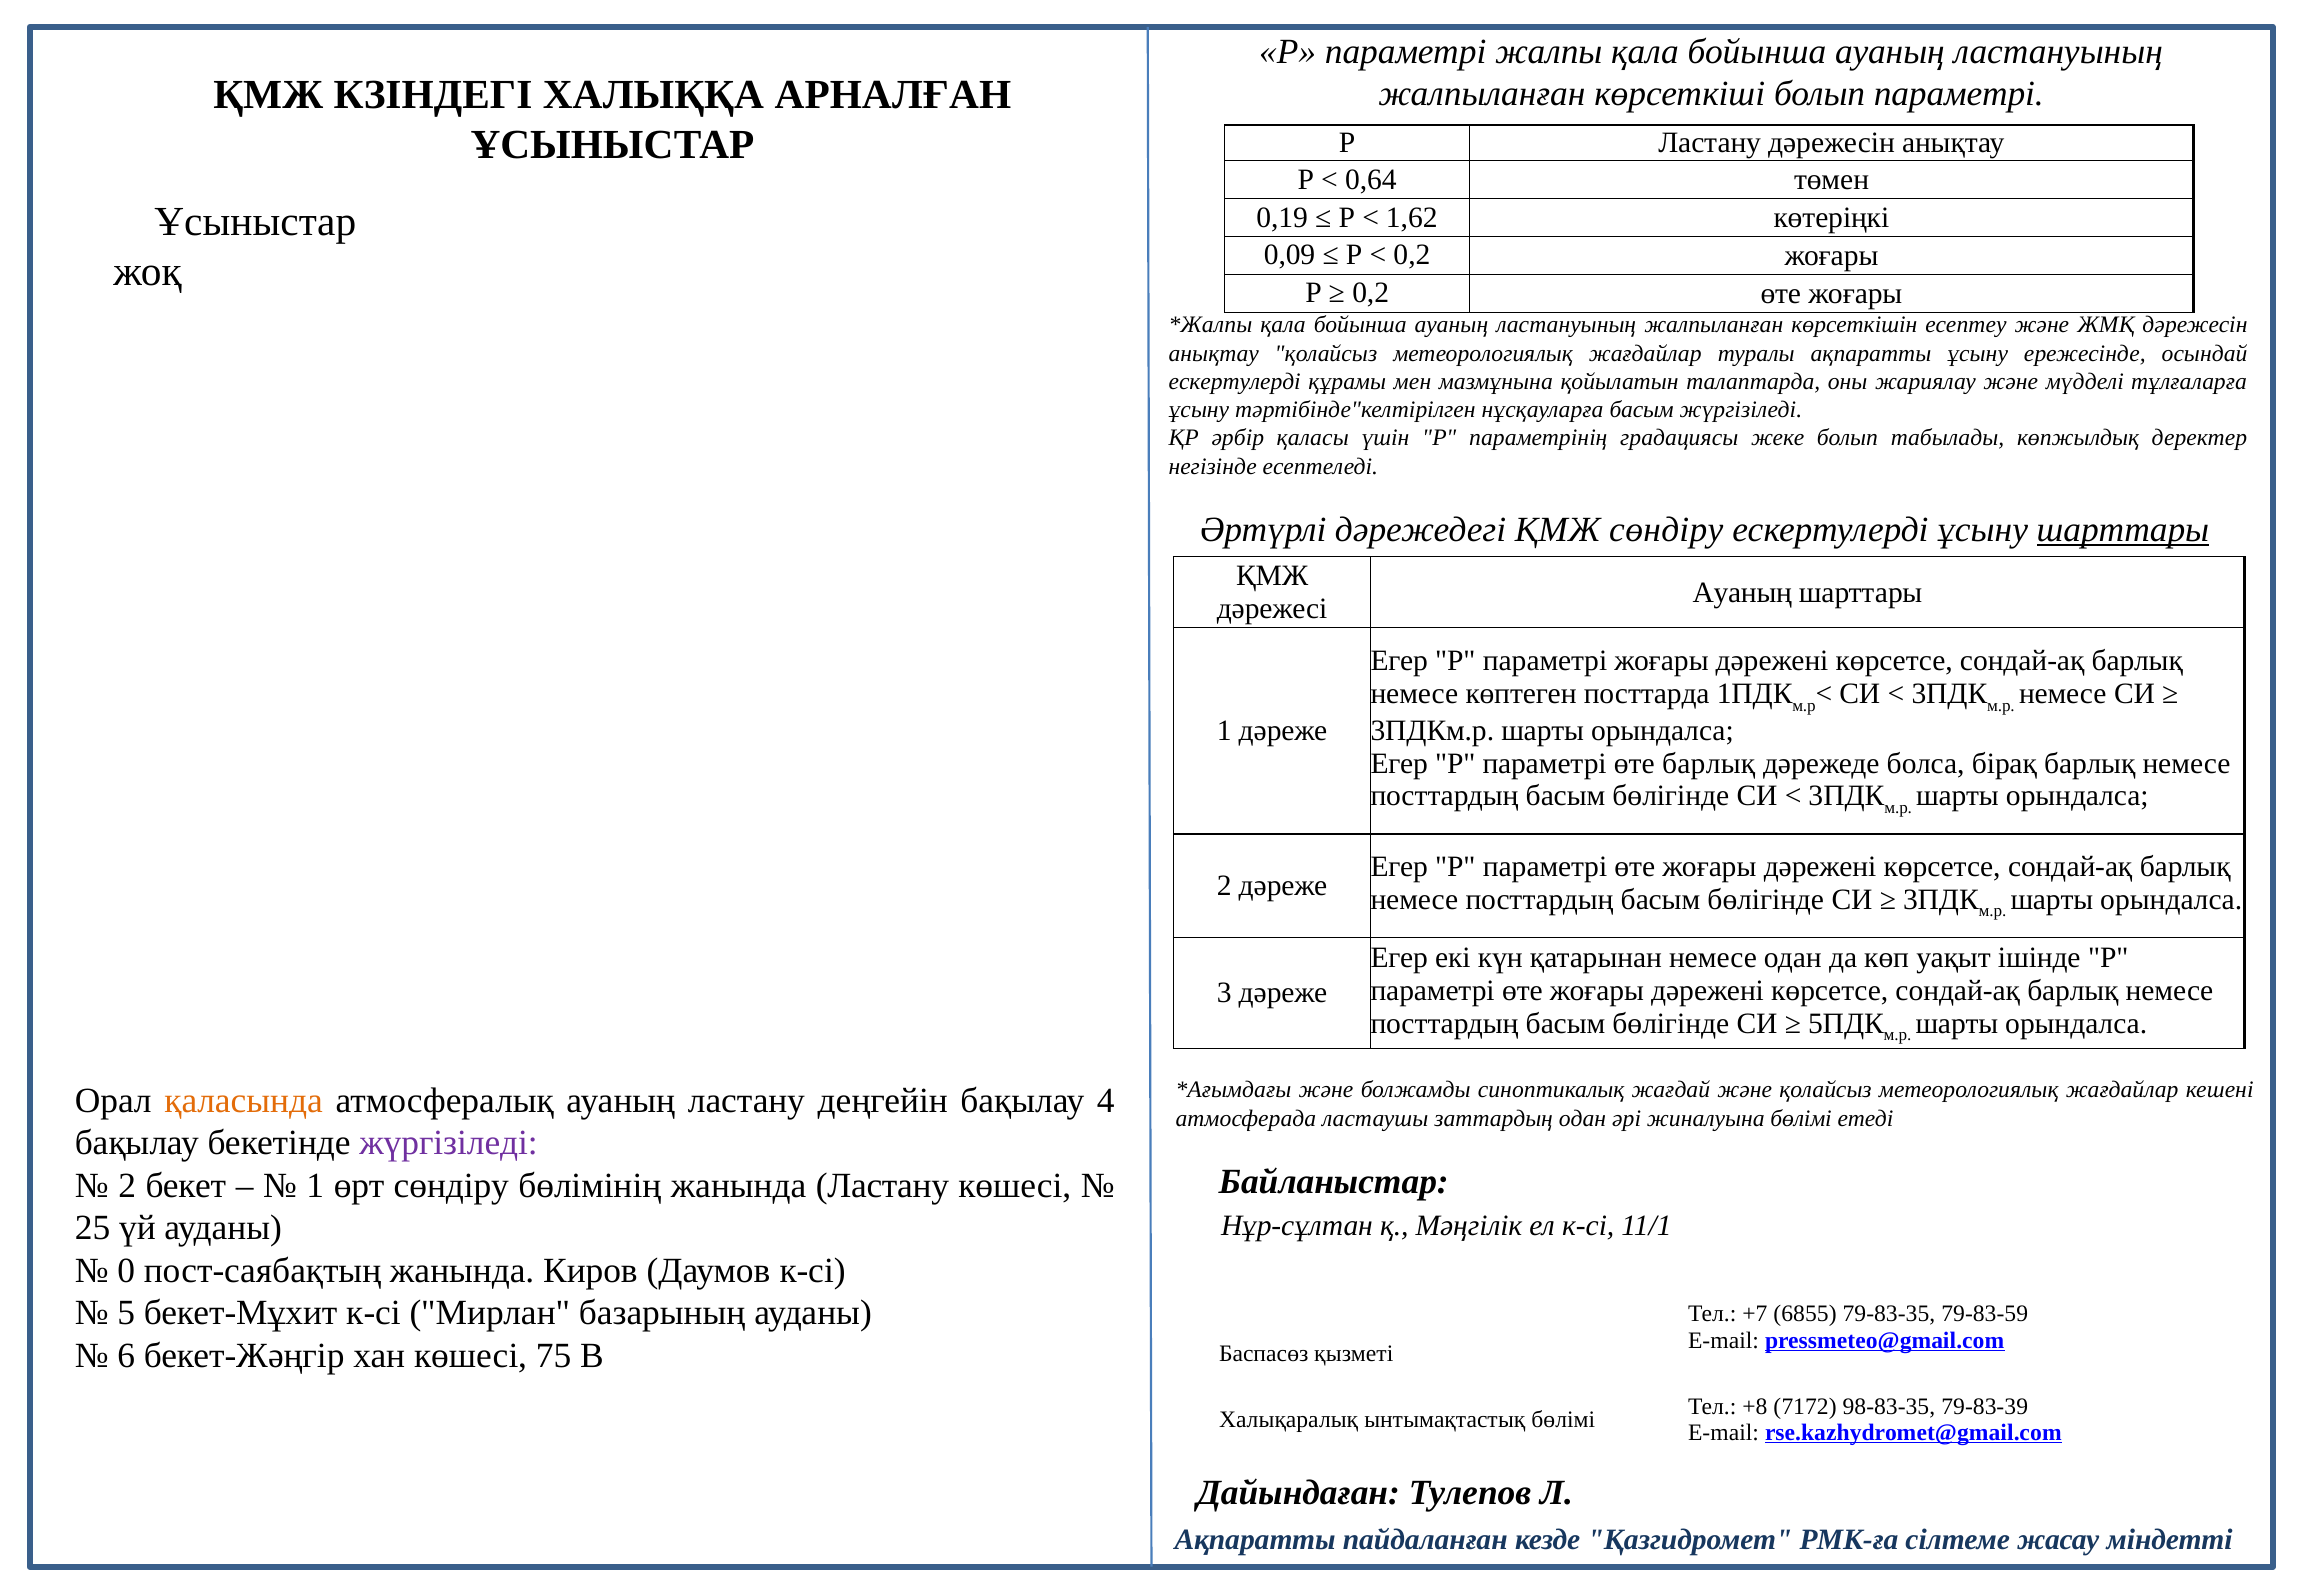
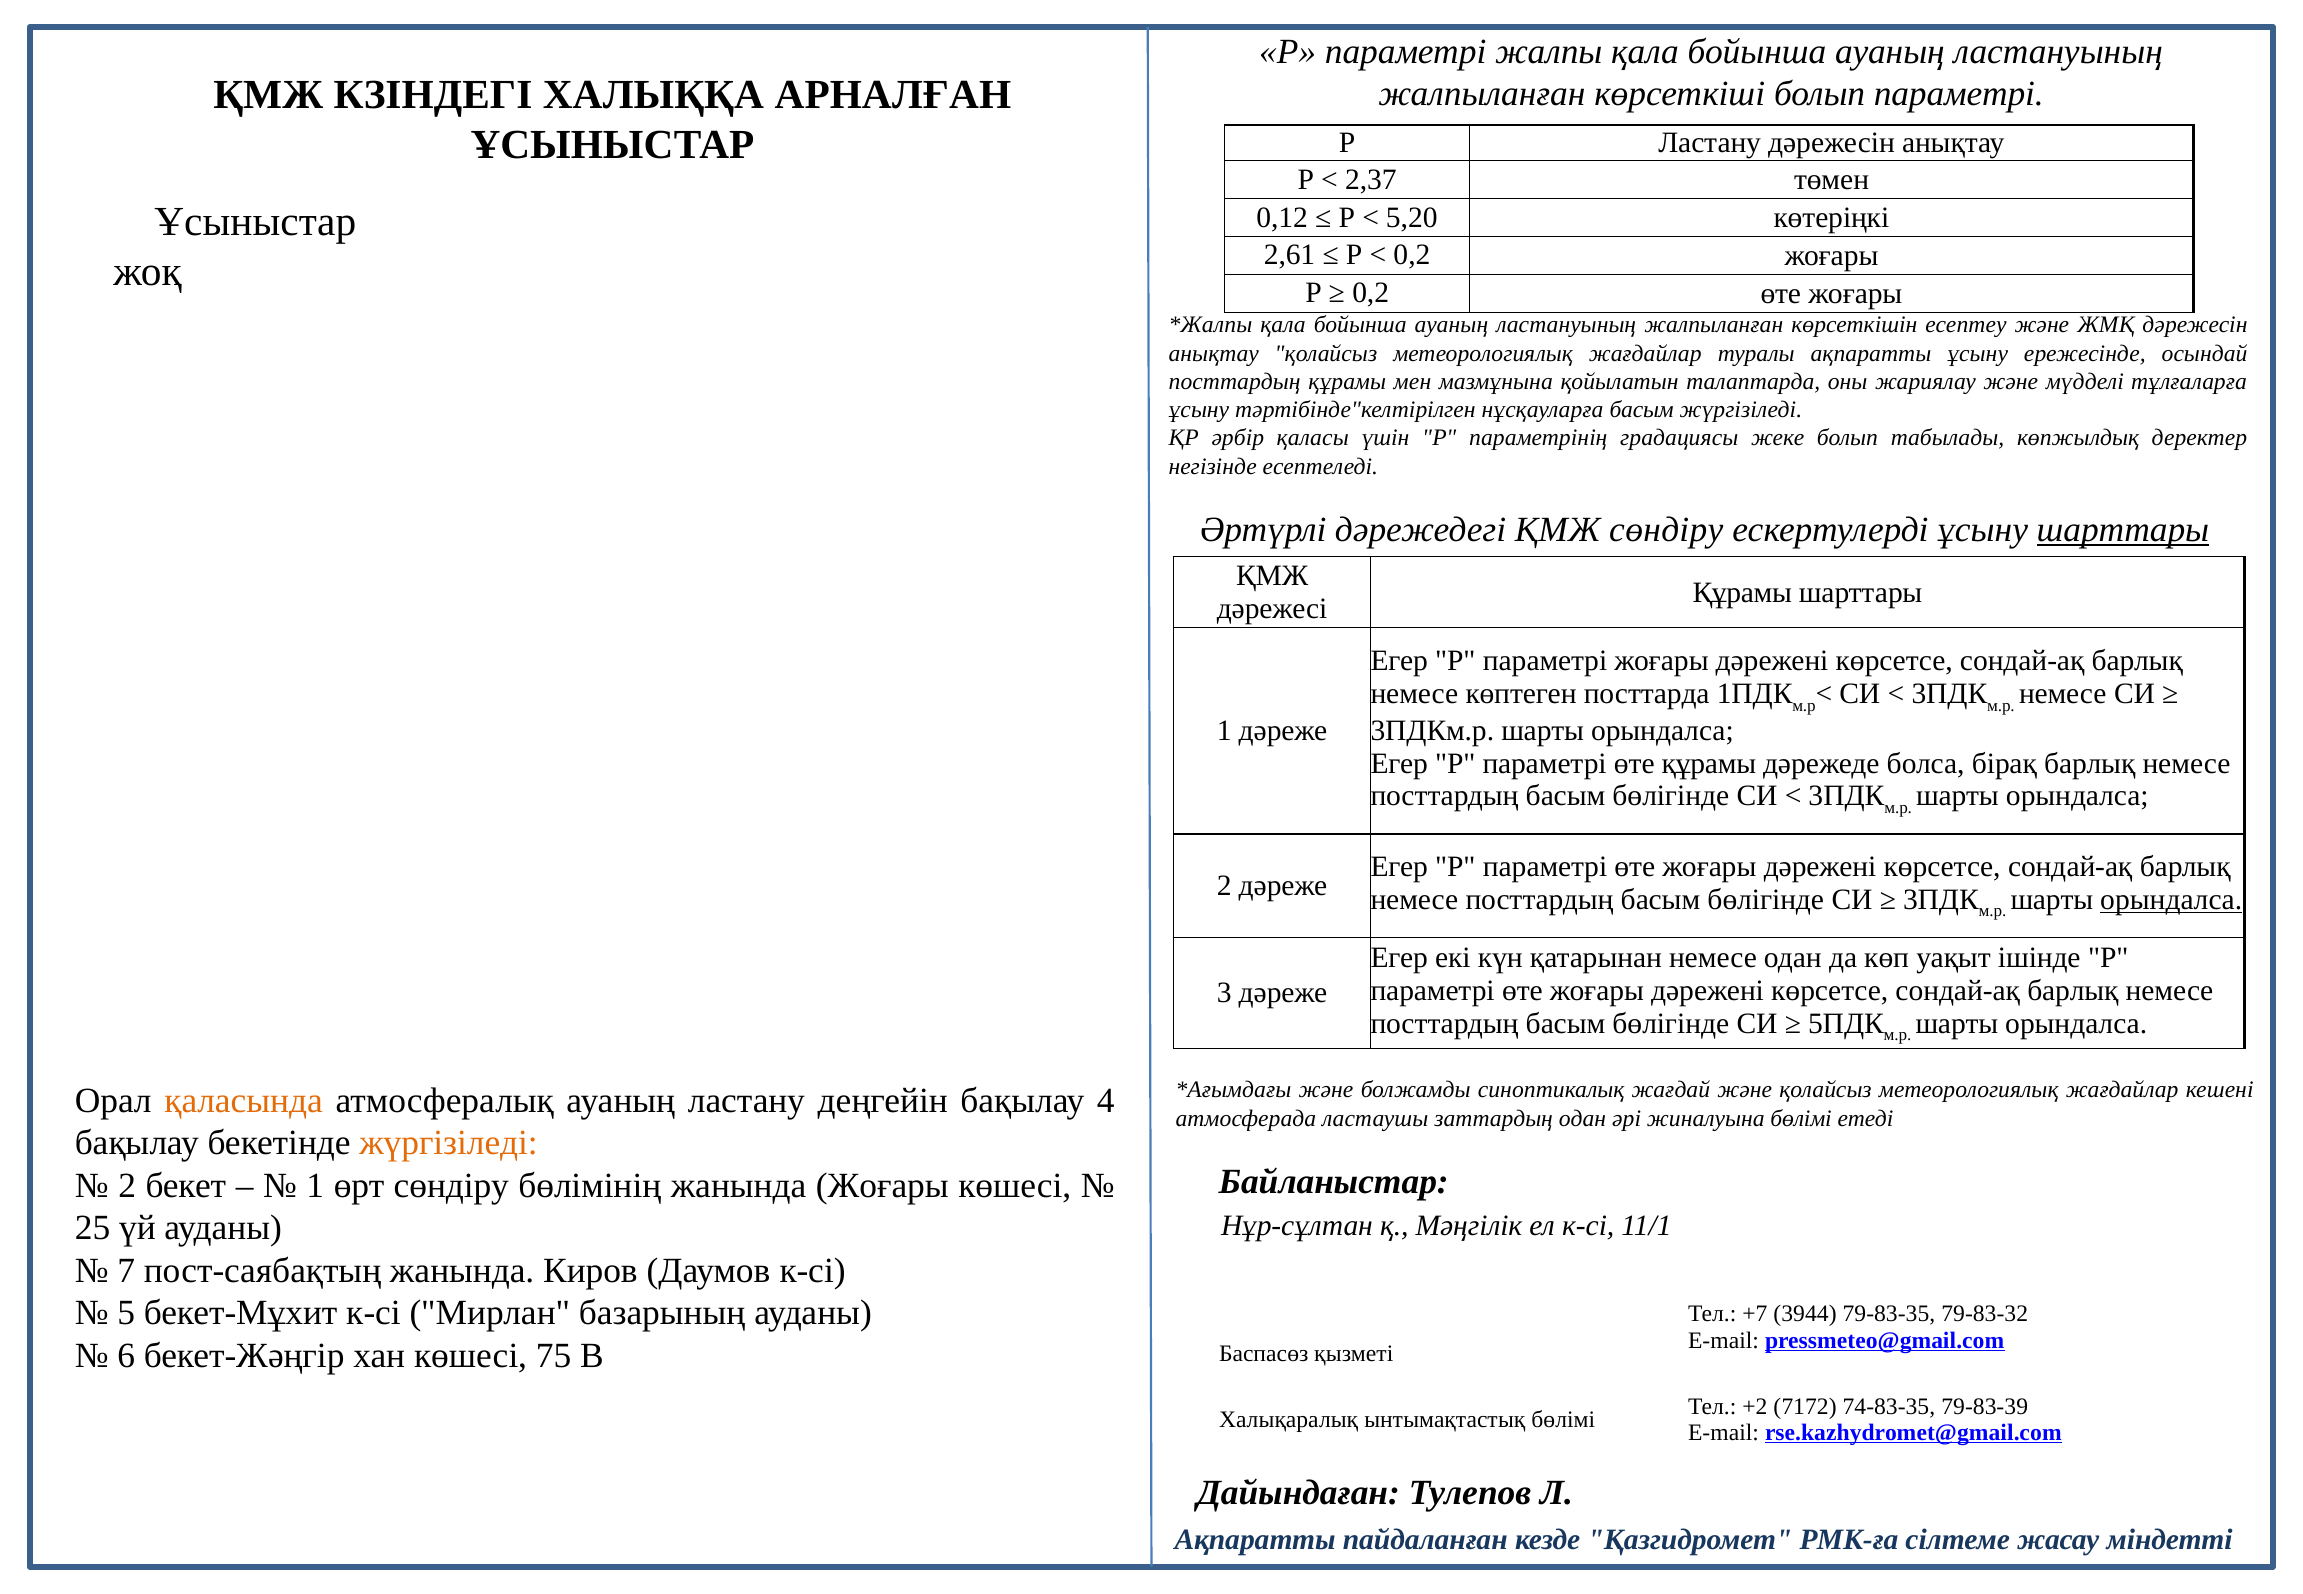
0,64: 0,64 -> 2,37 (1371, 179)
0,19: 0,19 -> 0,12 (1282, 217)
1,62: 1,62 -> 5,20 (1412, 217)
0,09: 0,09 -> 2,61 (1290, 255)
ескертулерді: ескертулерді -> посттардың (1235, 382)
Ауаның: Ауаның -> Құрамы (1742, 593)
өте барлық: барлық -> құрамы (1709, 764)
орындалса underline: none -> present (2171, 900)
жүргізіледі colour: purple -> orange (449, 1143)
жанында Ластану: Ластану -> Жоғары (882, 1186)
0: 0 -> 7 (126, 1271)
6855: 6855 -> 3944 (1805, 1314)
79-83-59: 79-83-59 -> 79-83-32 (1985, 1314)
+8: +8 -> +2 (1755, 1407)
98-83-35: 98-83-35 -> 74-83-35 (1889, 1407)
